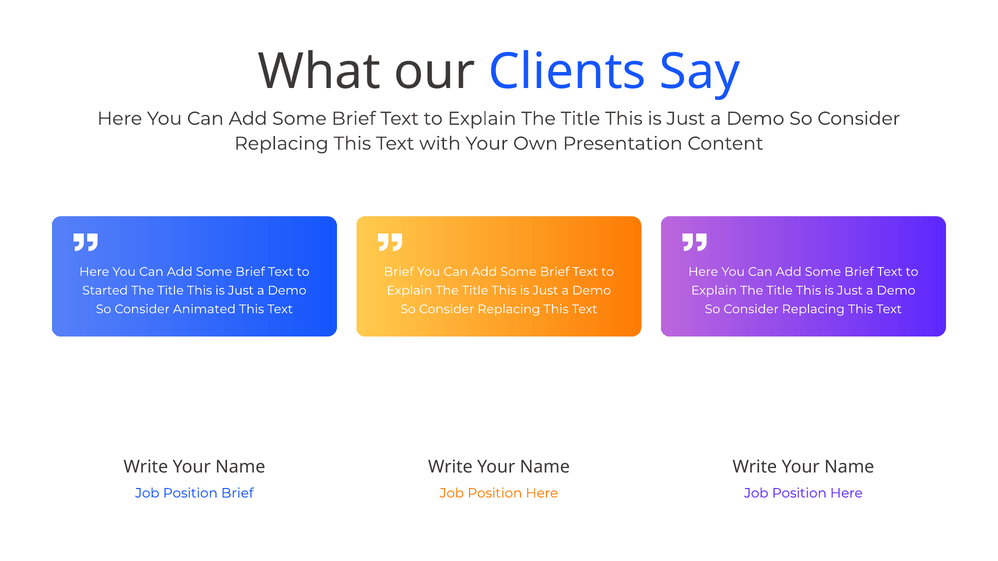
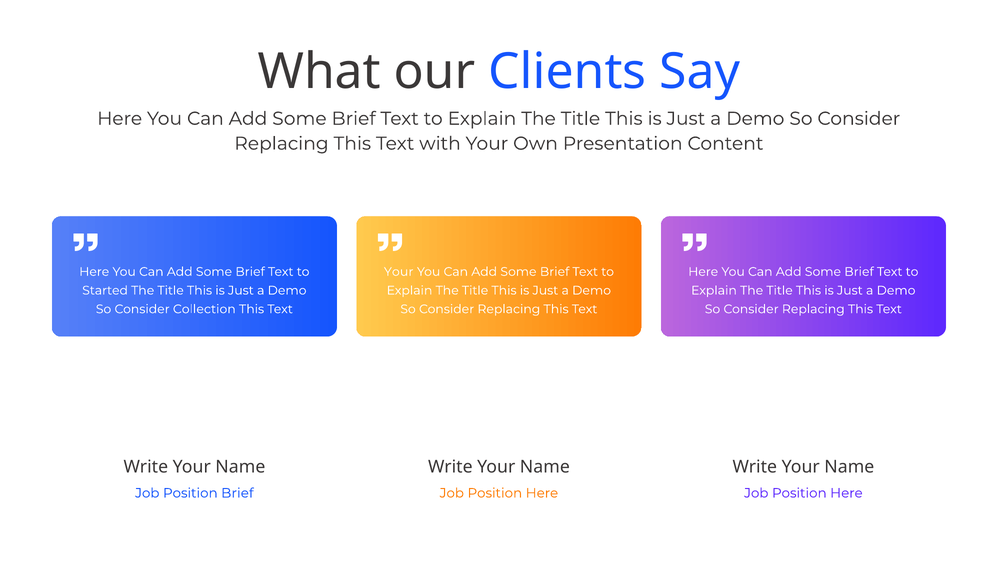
Brief: Brief -> Your (399, 272)
Animated: Animated -> Collection (204, 309)
